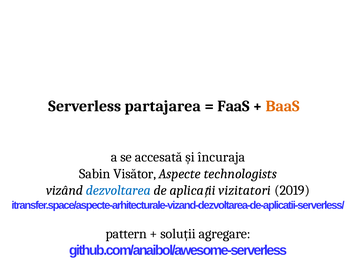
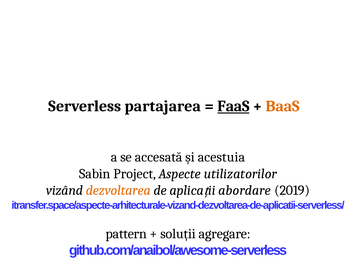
FaaS underline: none -> present (234, 106)
încuraja: încuraja -> acestuia (221, 157)
Visător: Visător -> Project (135, 174)
technologists: technologists -> utilizatorilor (240, 174)
dezvoltarea colour: blue -> orange (118, 190)
vizitatori: vizitatori -> abordare (245, 190)
